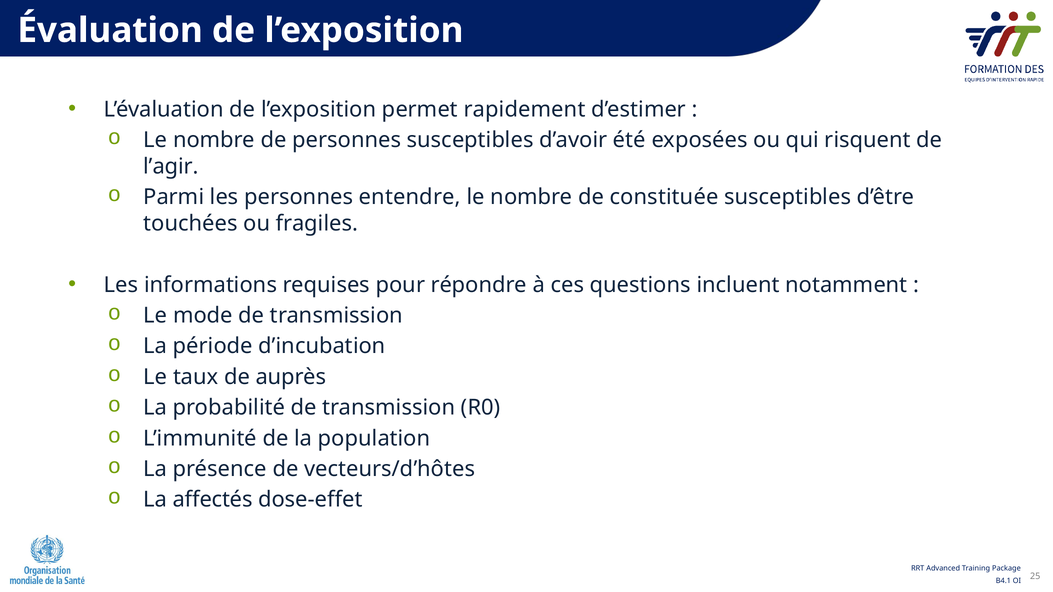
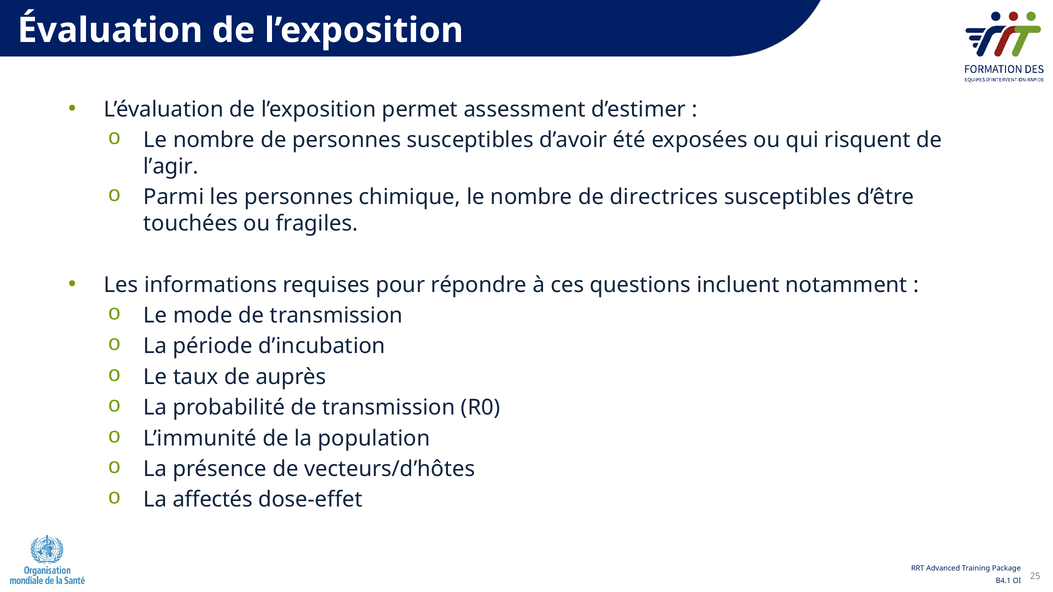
rapidement: rapidement -> assessment (525, 109)
entendre: entendre -> chimique (410, 197)
constituée: constituée -> directrices (664, 197)
